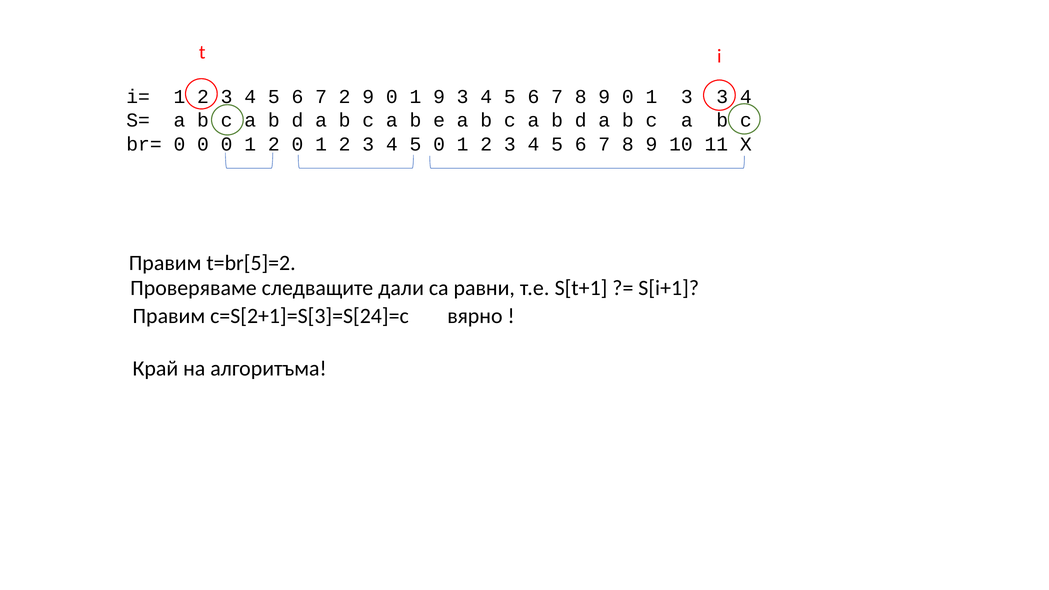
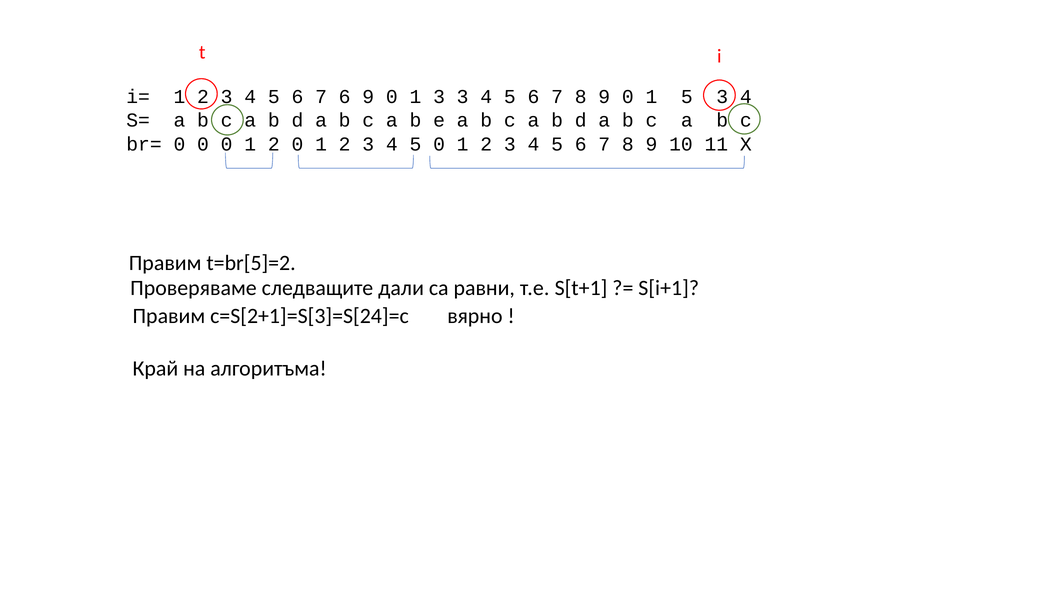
7 2: 2 -> 6 (345, 97)
1 9: 9 -> 3 (439, 97)
1 3: 3 -> 5 (687, 97)
